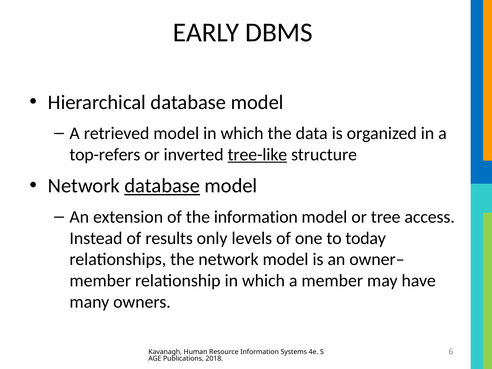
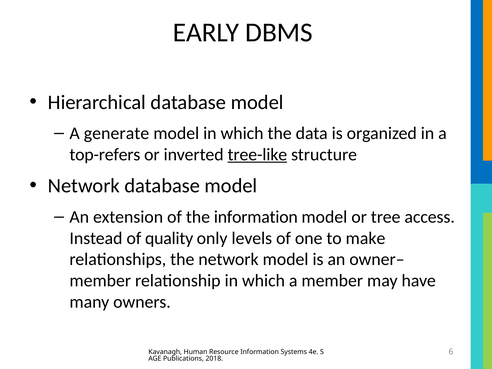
retrieved: retrieved -> generate (116, 133)
database underline: present -> none (162, 186)
results: results -> quality (169, 238)
today: today -> make (366, 238)
